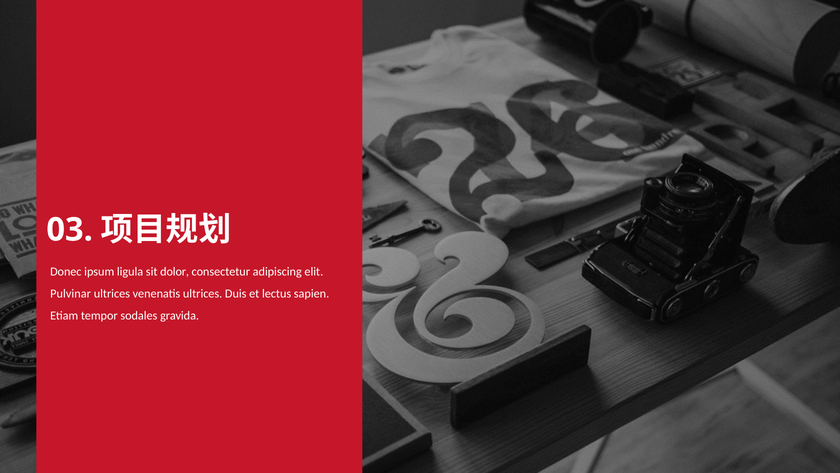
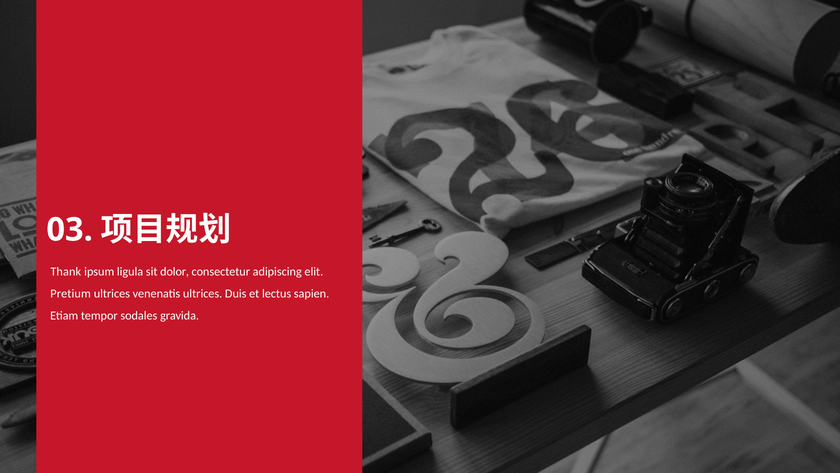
Donec: Donec -> Thank (66, 271)
Pulvinar: Pulvinar -> Pretium (71, 293)
